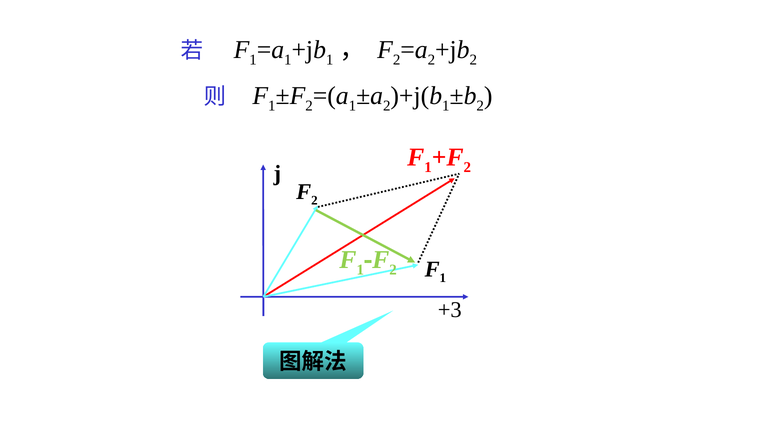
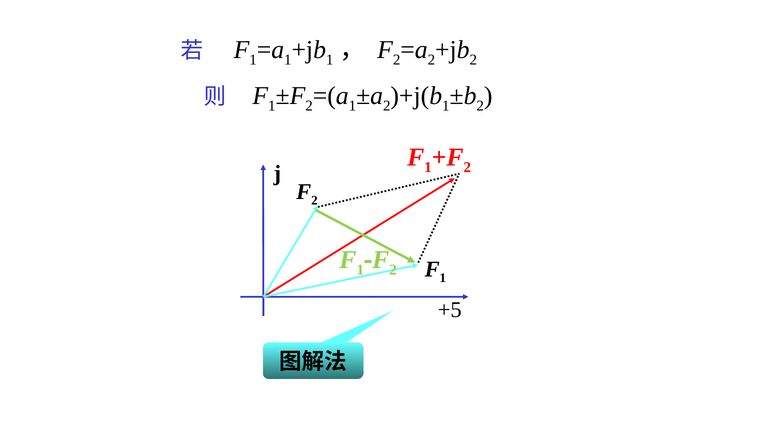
+3: +3 -> +5 (450, 310)
